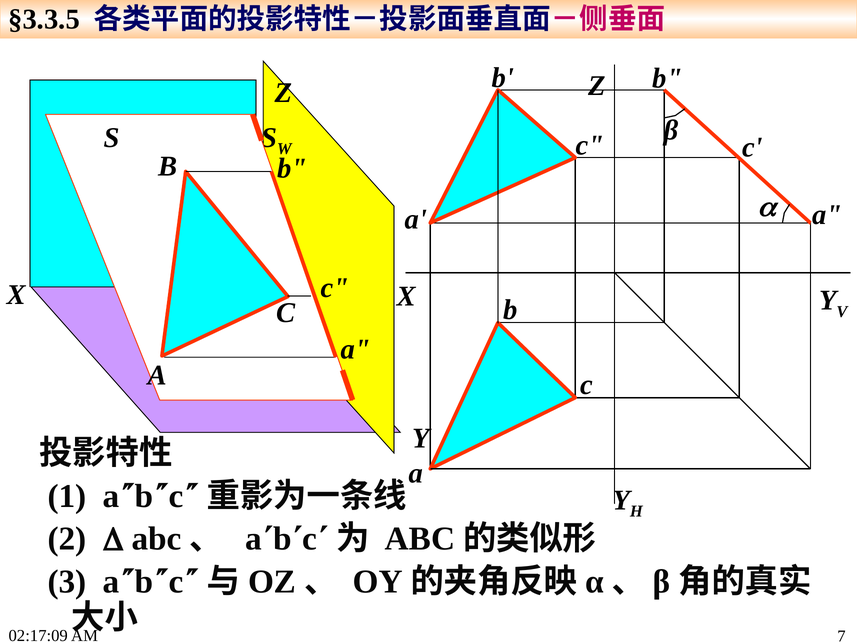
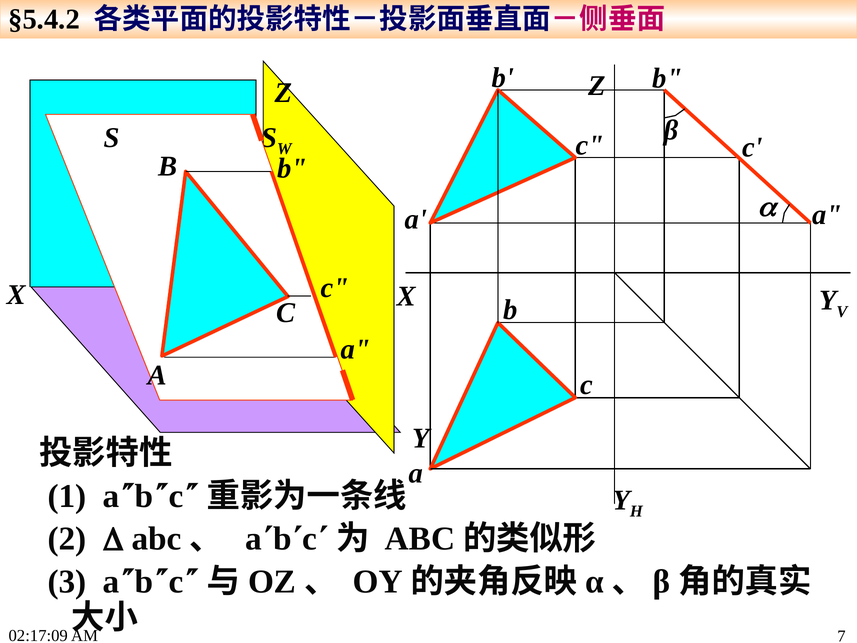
§3.3.5: §3.3.5 -> §5.4.2 (44, 19)
